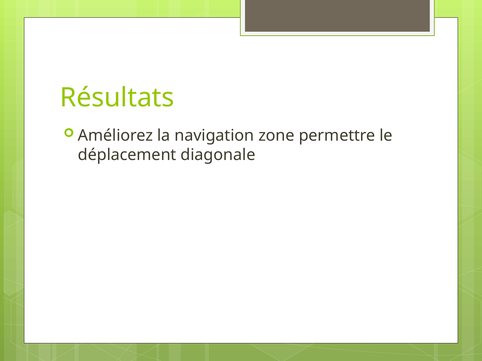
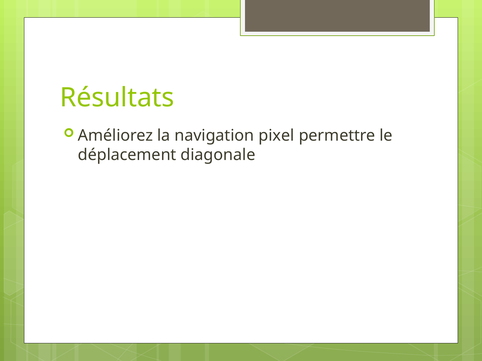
zone: zone -> pixel (276, 136)
